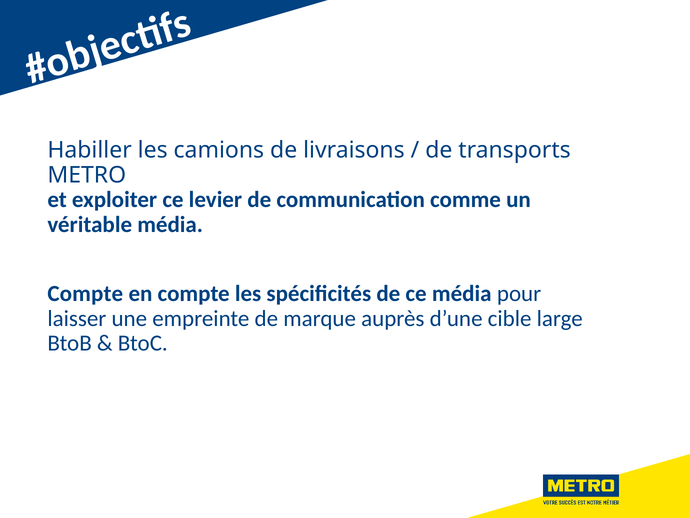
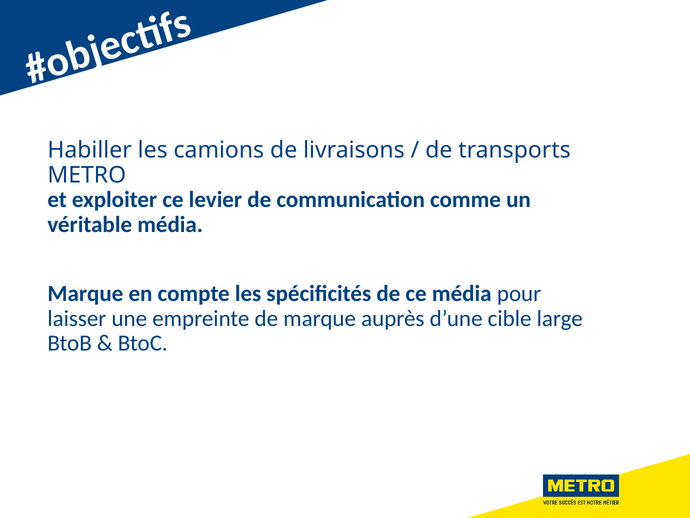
Compte: Compte -> Marque (85, 293)
